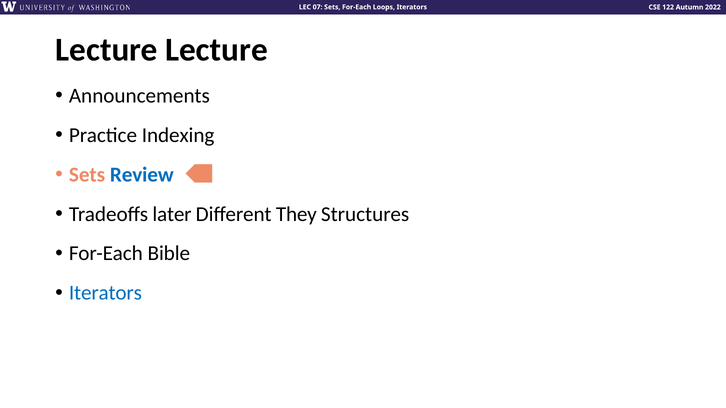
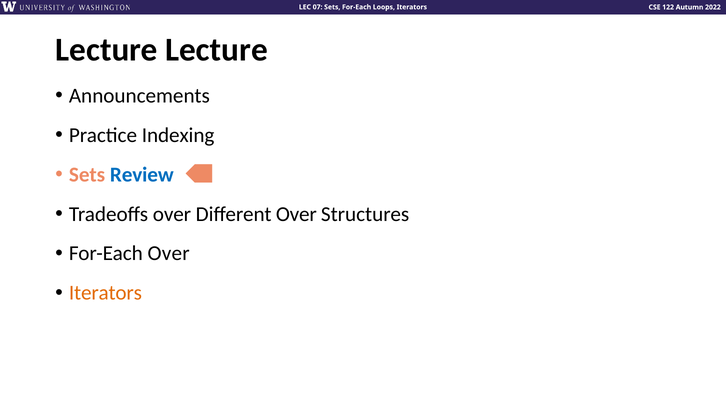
Tradeoffs later: later -> over (172, 214)
Different They: They -> Over (296, 214)
For-Each Bible: Bible -> Over (169, 254)
Iterators colour: blue -> orange (105, 293)
